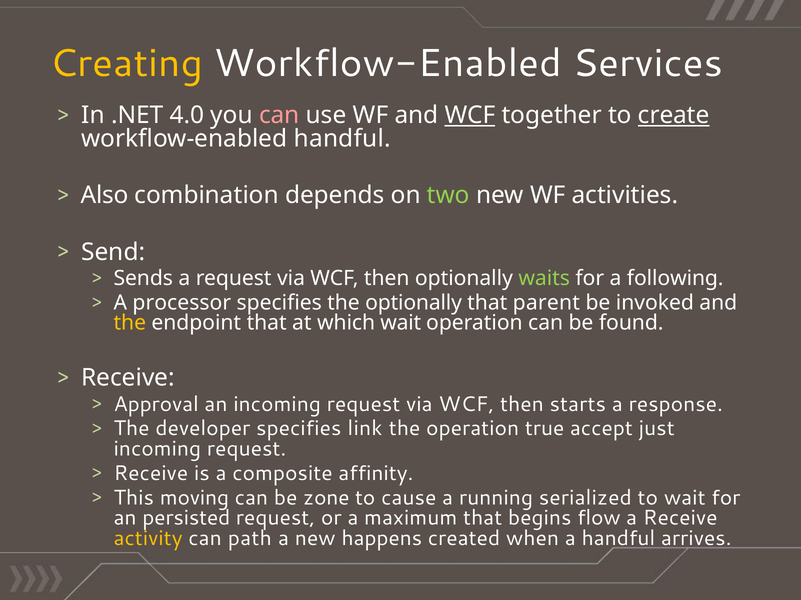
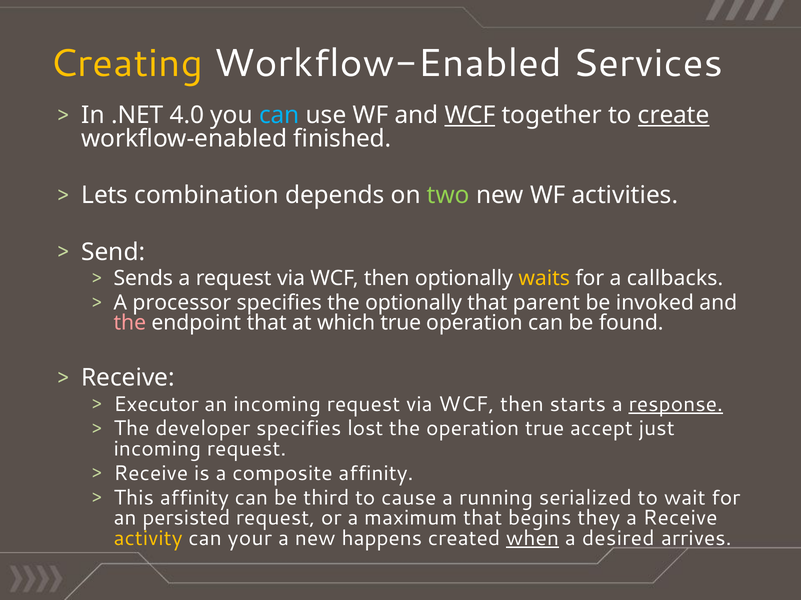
can colour: pink -> light blue (279, 115)
workflow-enabled handful: handful -> finished (342, 139)
Also: Also -> Lets (105, 196)
waits colour: light green -> yellow (544, 279)
following: following -> callbacks (675, 279)
the colour: yellow -> pink (130, 323)
which wait: wait -> true (401, 323)
Approval: Approval -> Executor (156, 405)
response underline: none -> present (676, 405)
link: link -> lost (365, 429)
This moving: moving -> affinity (194, 498)
zone: zone -> third (326, 498)
flow: flow -> they (599, 519)
path: path -> your (250, 539)
when underline: none -> present (533, 539)
a handful: handful -> desired (618, 539)
